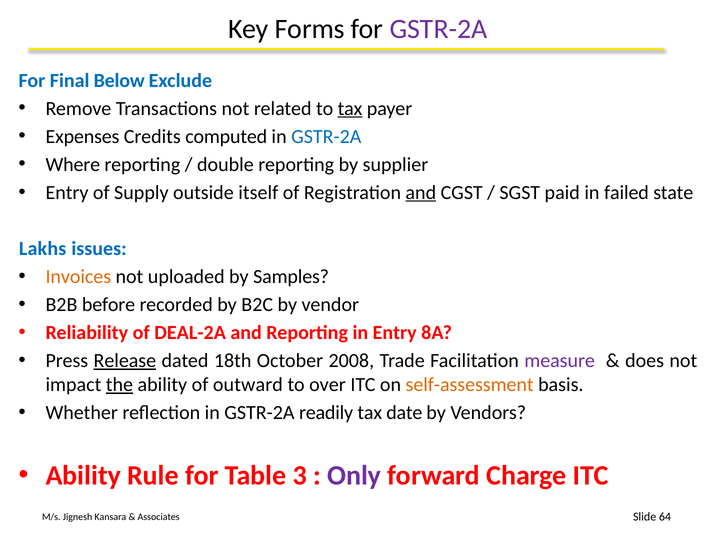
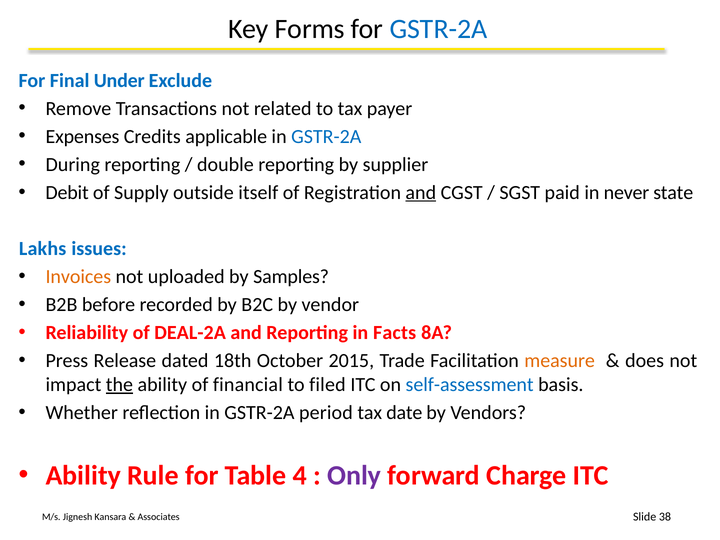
GSTR-2A colour: purple -> blue (439, 29)
Below: Below -> Under (119, 81)
tax underline: present -> none (350, 109)
computed: computed -> applicable (226, 137)
Where: Where -> During (73, 165)
Entry: Entry -> Debit (67, 193)
failed: failed -> never (627, 193)
in Entry: Entry -> Facts (395, 333)
Release underline: present -> none (125, 361)
2008: 2008 -> 2015 (351, 361)
measure colour: purple -> orange (560, 361)
outward: outward -> financial (248, 385)
over: over -> filed (327, 385)
self-assessment colour: orange -> blue (470, 385)
readily: readily -> period (326, 413)
3: 3 -> 4 (300, 476)
64: 64 -> 38 (665, 517)
